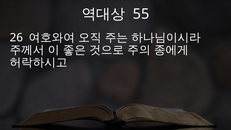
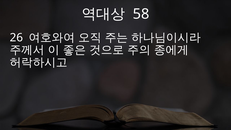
55: 55 -> 58 (141, 14)
